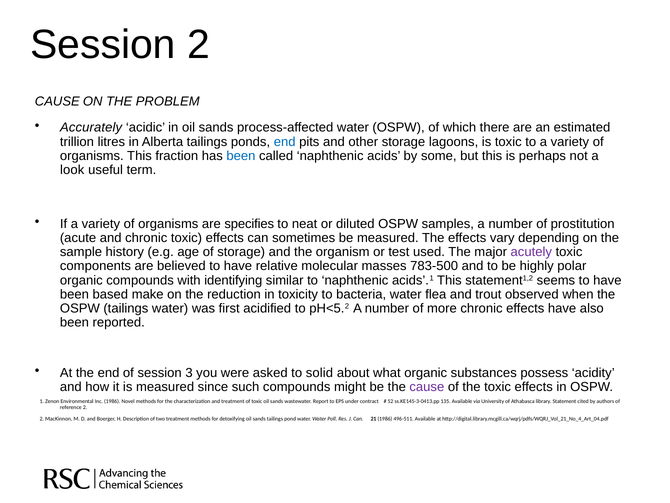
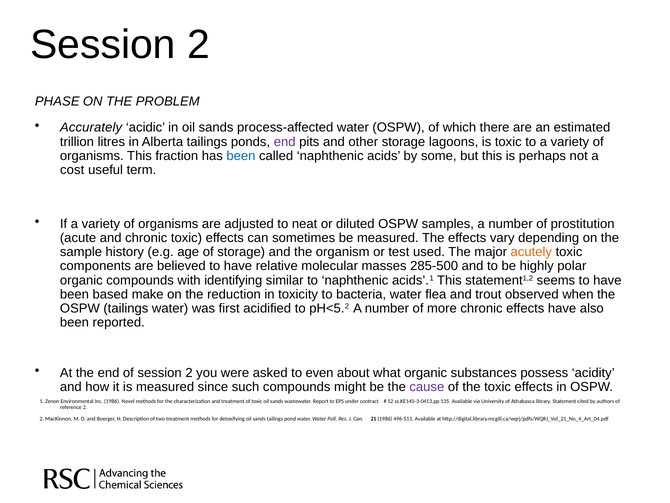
CAUSE: CAUSE -> PHASE (57, 101)
end colour: blue -> purple (285, 142)
look: look -> cost (72, 170)
specifies: specifies -> adjusted (249, 224)
acutely colour: purple -> orange (531, 252)
783-500: 783-500 -> 285-500 (434, 266)
of session 3: 3 -> 2 (189, 373)
solid: solid -> even (320, 373)
